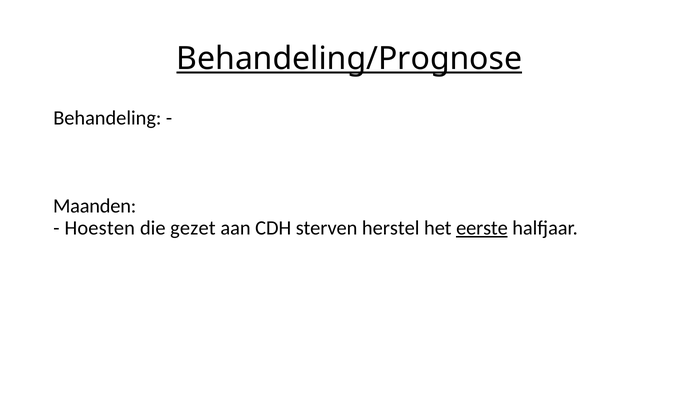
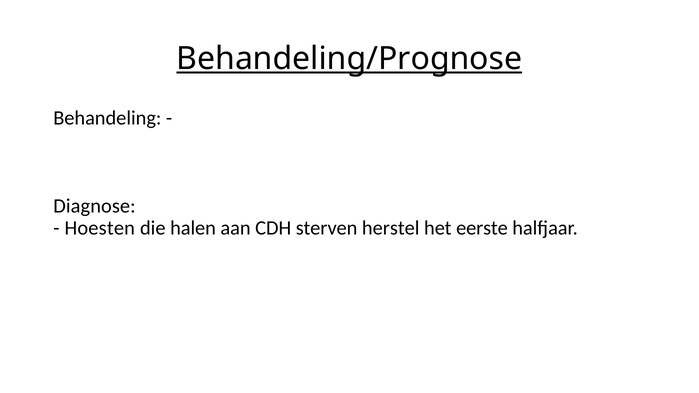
Maanden: Maanden -> Diagnose (94, 206)
gezet: gezet -> halen (193, 228)
eerste underline: present -> none (482, 228)
